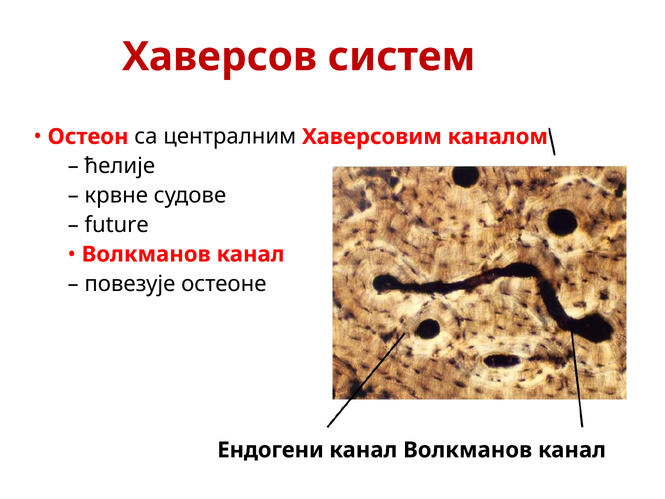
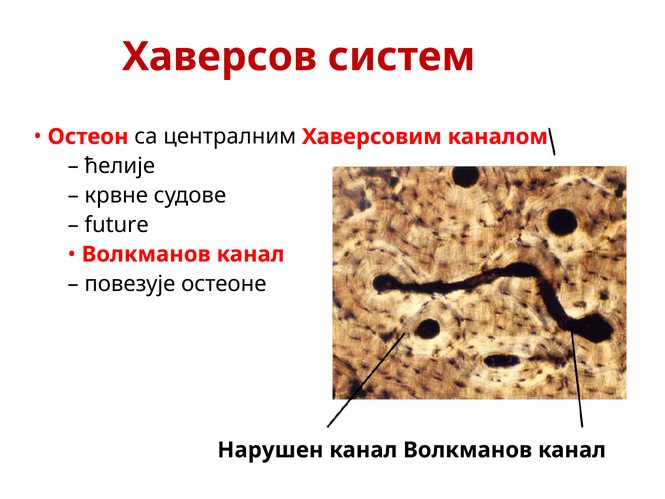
Ендогени: Ендогени -> Нарушен (270, 450)
